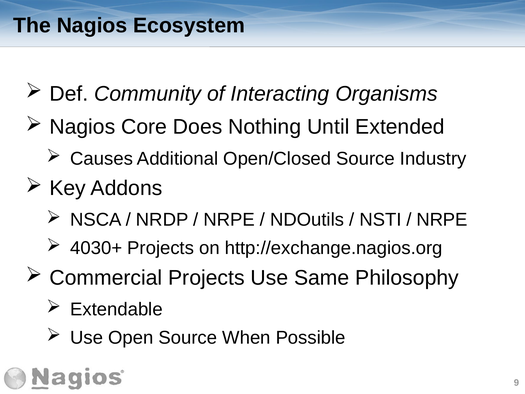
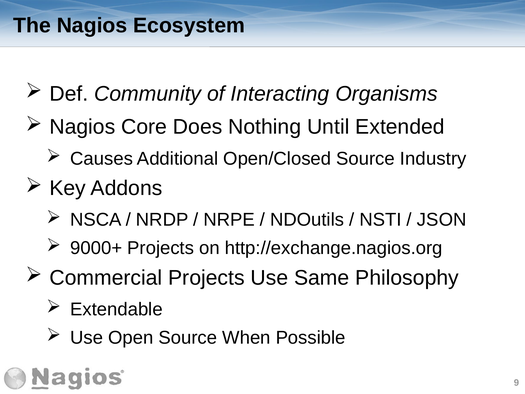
NRPE: NRPE -> JSON (442, 220)
4030+: 4030+ -> 9000+ (96, 248)
